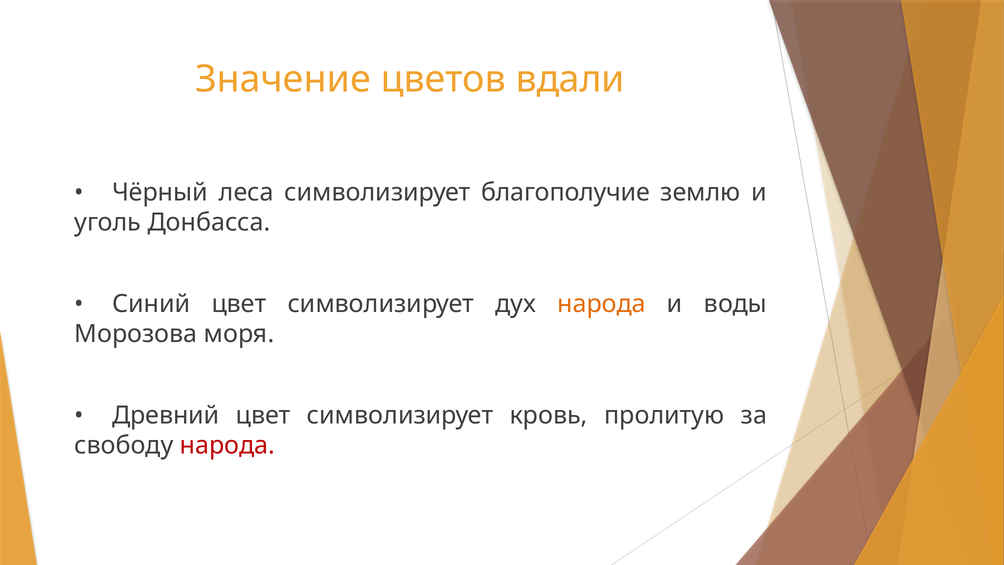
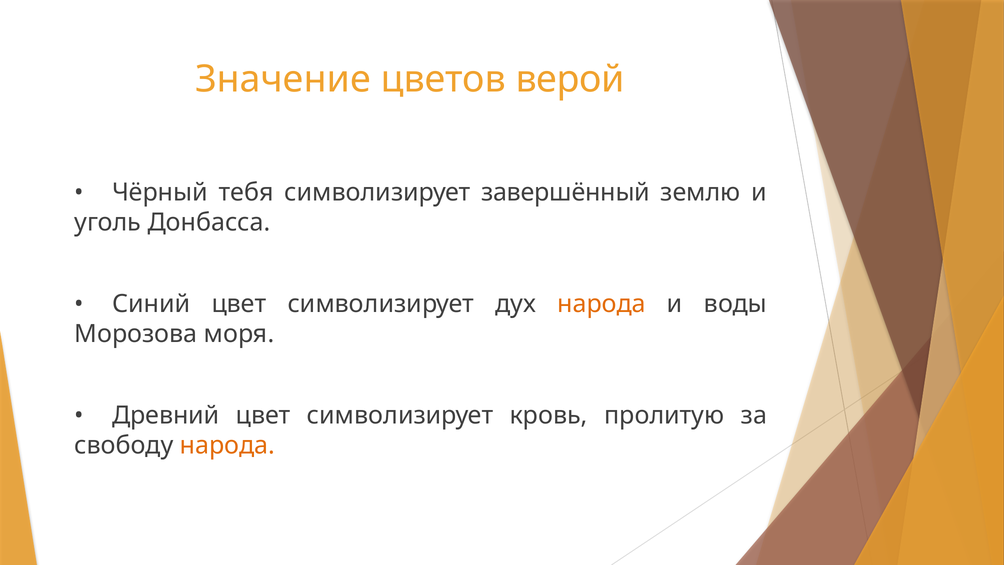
вдали: вдали -> верой (570, 79)
леса: леса -> тебя (246, 192)
благополучие: благополучие -> завершённый (566, 192)
народа colour: red -> orange (227, 445)
